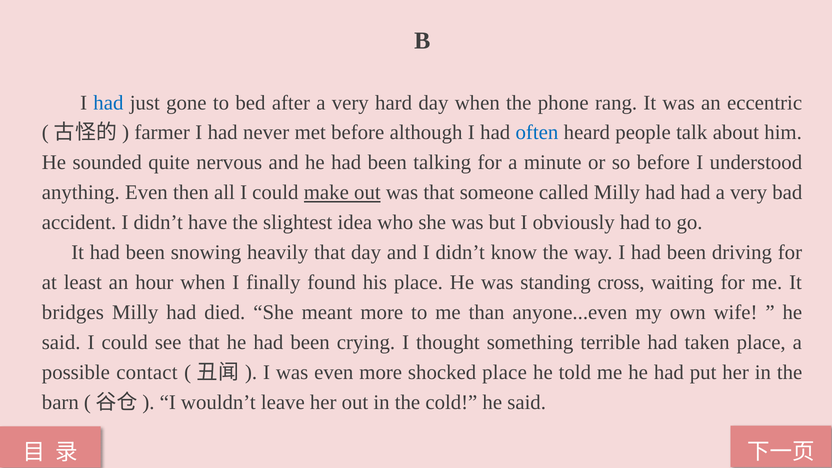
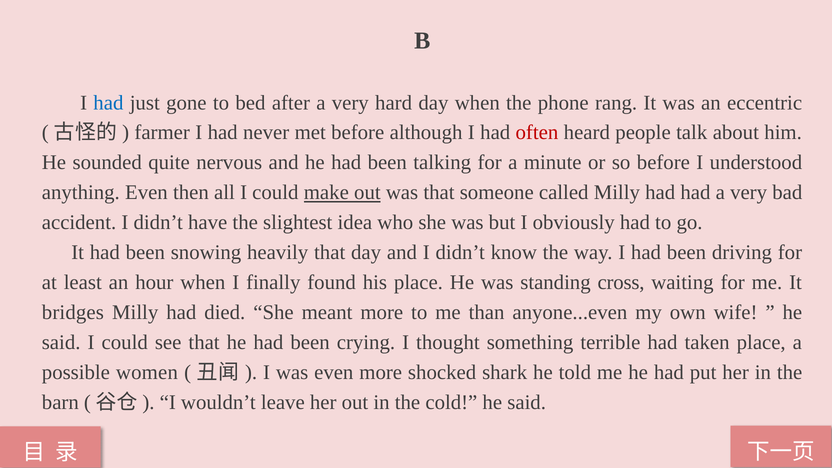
often colour: blue -> red (537, 133)
contact: contact -> women (147, 372)
shocked place: place -> shark (505, 372)
